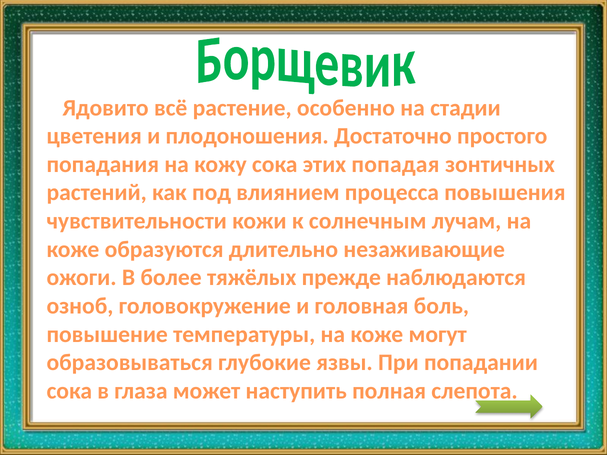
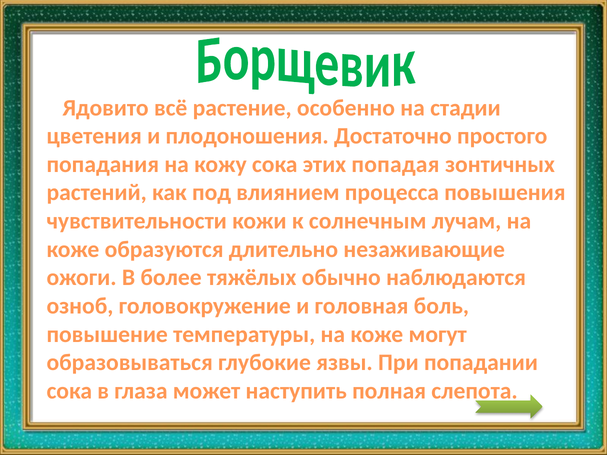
прежде: прежде -> обычно (341, 278)
